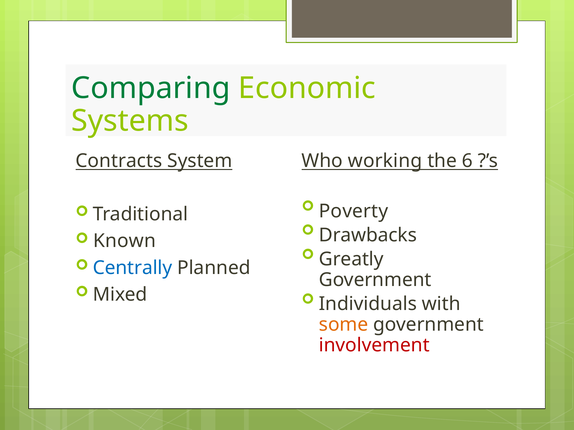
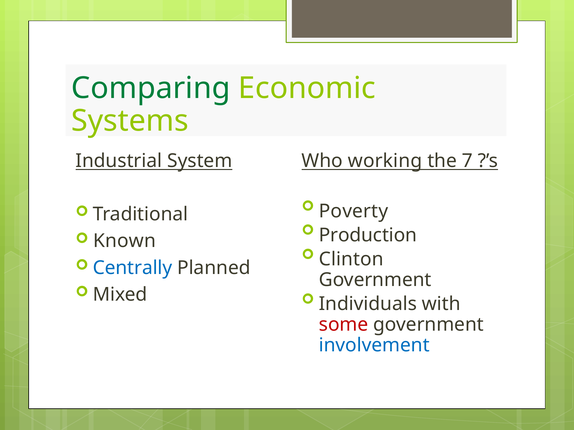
Contracts: Contracts -> Industrial (119, 161)
6: 6 -> 7 (467, 161)
Drawbacks: Drawbacks -> Production (368, 235)
Greatly: Greatly -> Clinton (351, 260)
some colour: orange -> red (344, 325)
involvement colour: red -> blue (374, 346)
